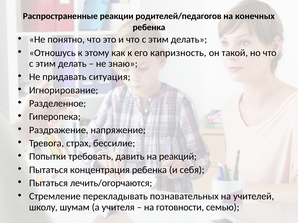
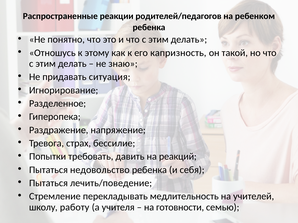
конечных: конечных -> ребенком (255, 16)
концентрация: концентрация -> недовольство (100, 170)
лечить/огорчаются: лечить/огорчаются -> лечить/поведение (111, 183)
познавательных: познавательных -> медлительность (184, 197)
шумам: шумам -> работу (75, 208)
